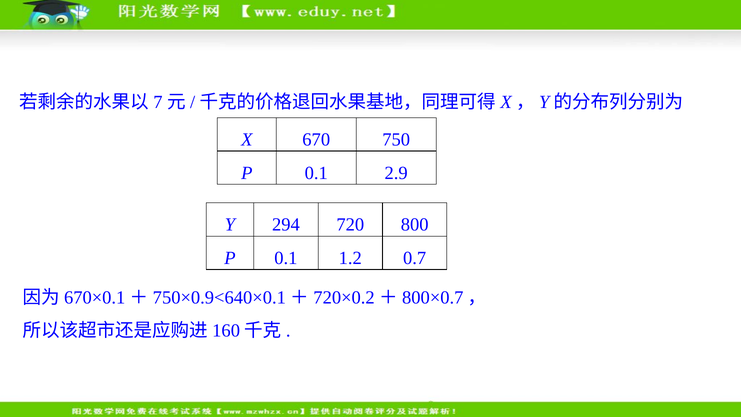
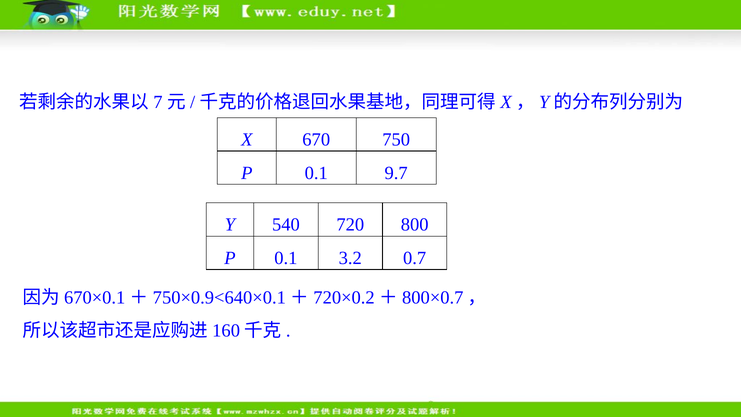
2.9: 2.9 -> 9.7 (396, 173)
294: 294 -> 540 (286, 225)
1.2: 1.2 -> 3.2 (350, 258)
